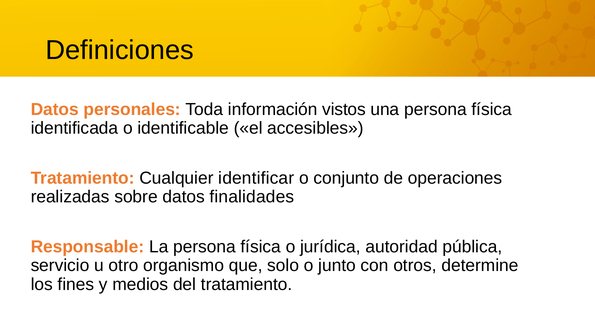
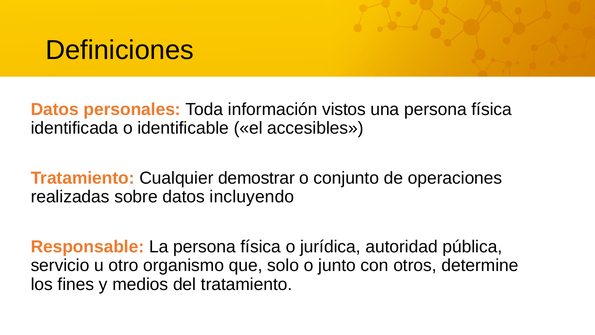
identificar: identificar -> demostrar (256, 178)
finalidades: finalidades -> incluyendo (252, 197)
